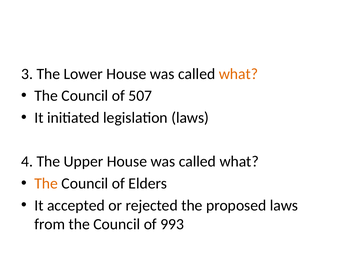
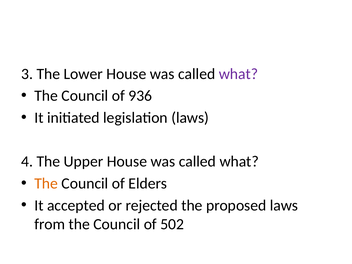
what colour: orange -> purple (238, 74)
507: 507 -> 936 (140, 96)
993: 993 -> 502 (172, 224)
